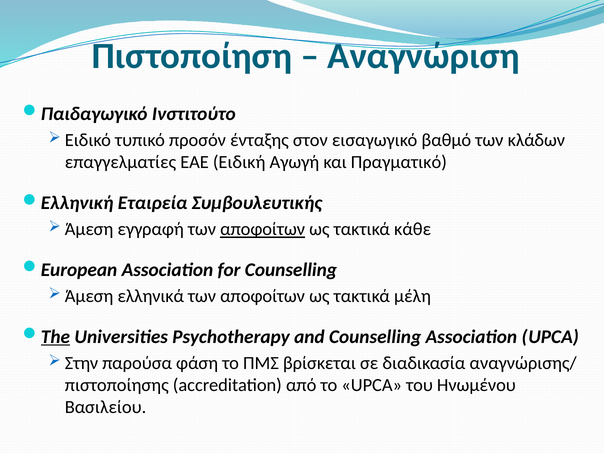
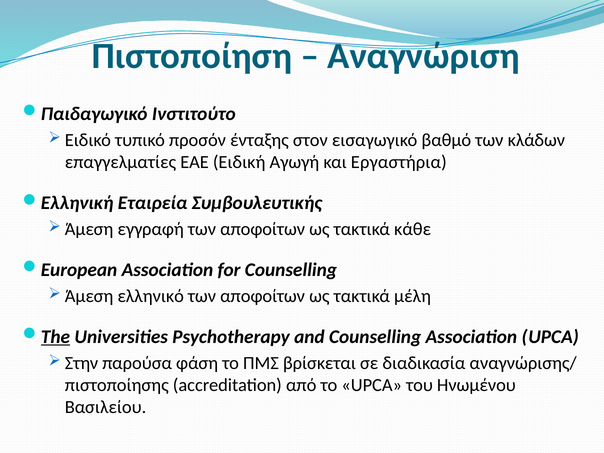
Πραγματικό: Πραγματικό -> Εργαστήρια (399, 162)
αποφοίτων underline: present -> none (263, 229)
ελληνικά: ελληνικά -> ελληνικό (151, 296)
